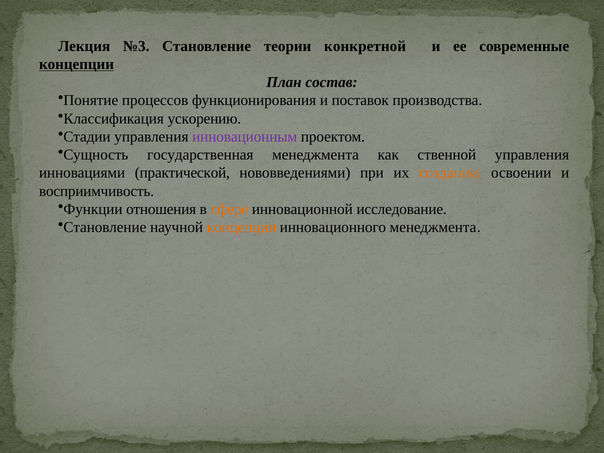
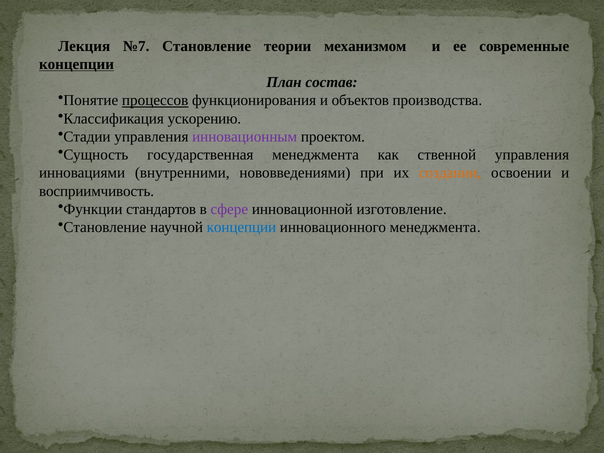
№3: №3 -> №7 (136, 46)
конкретной: конкретной -> механизмом (365, 46)
процессов underline: none -> present (155, 100)
поставок: поставок -> объектов (360, 100)
практической: практической -> внутренними (182, 173)
отношения: отношения -> стандартов (161, 209)
сфере colour: orange -> purple (229, 209)
исследование: исследование -> изготовление (402, 209)
концепции colour: orange -> blue (241, 227)
